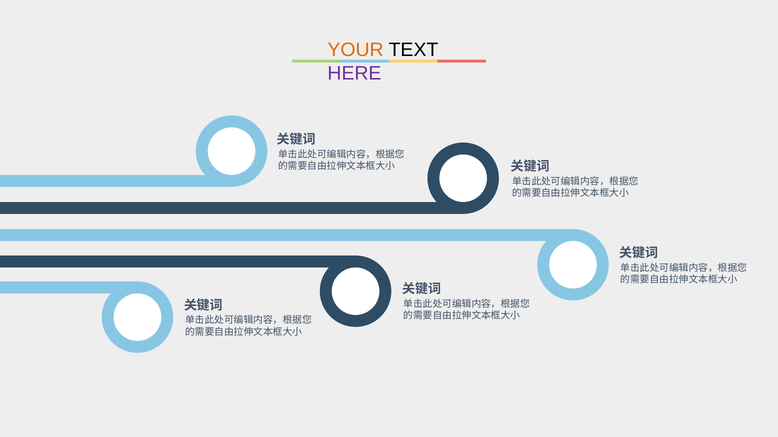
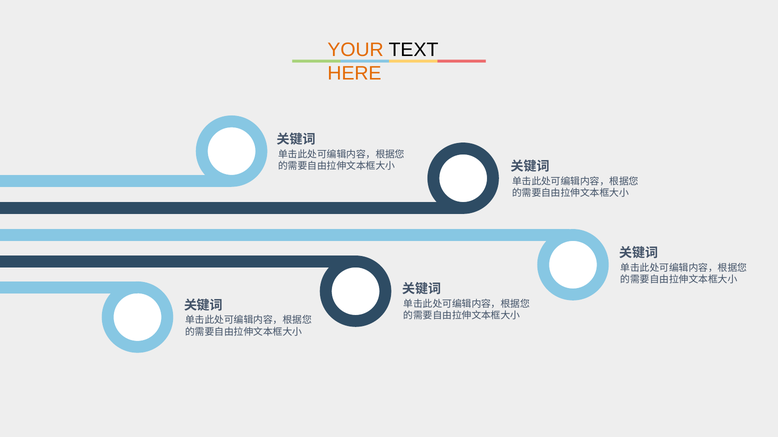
HERE colour: purple -> orange (354, 73)
